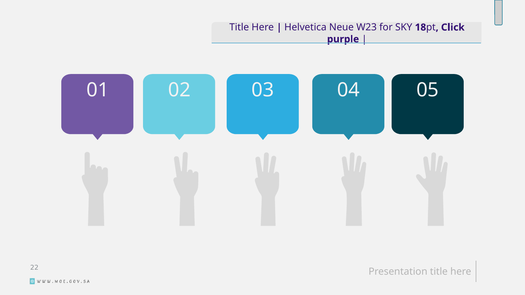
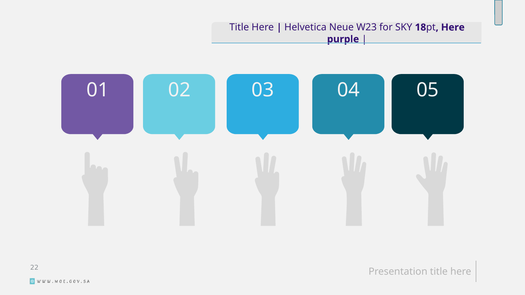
Click: Click -> Here (453, 27)
